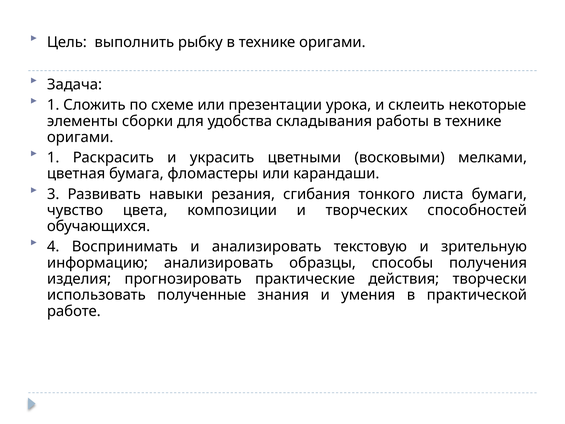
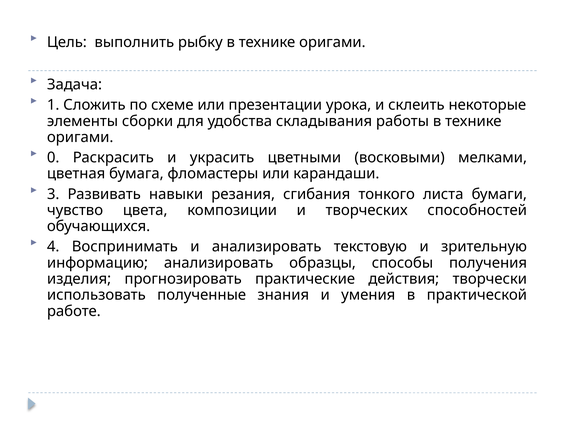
1: 1 -> 0 (53, 158)
